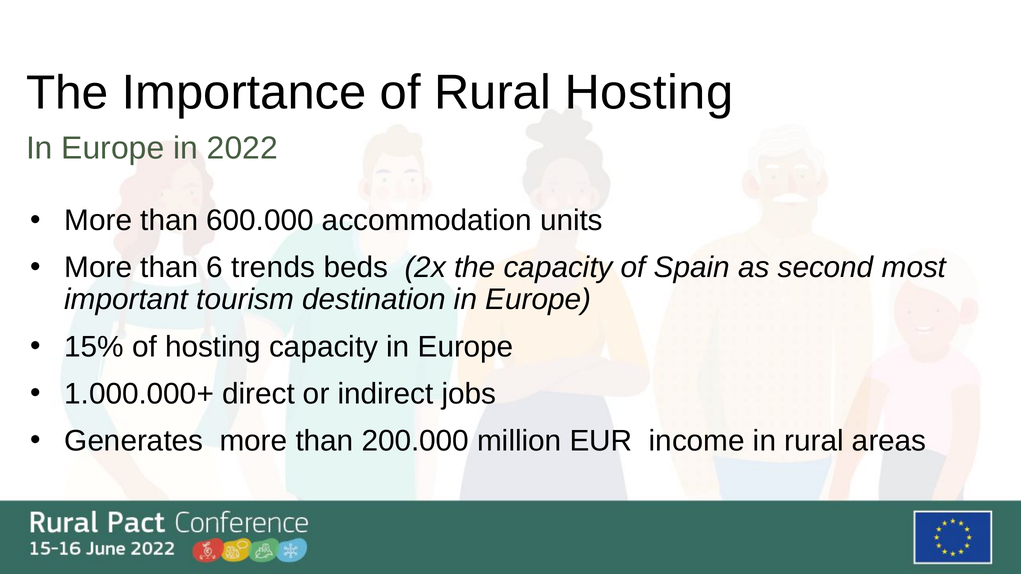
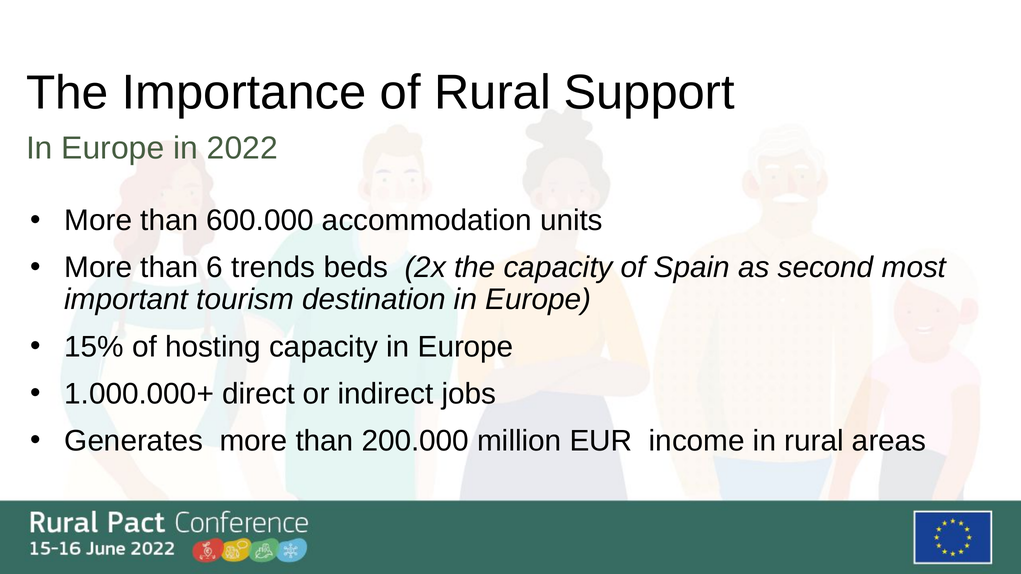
Rural Hosting: Hosting -> Support (649, 93)
